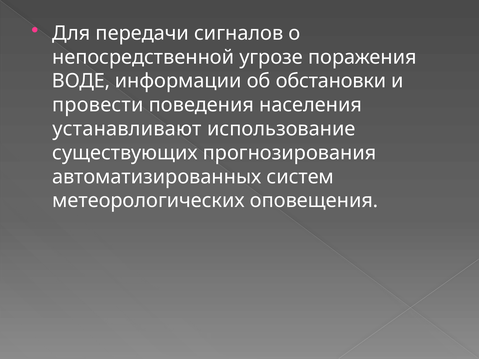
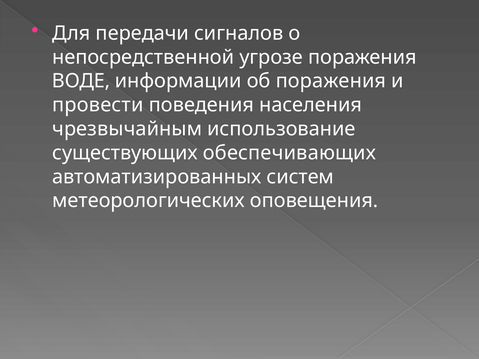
об обстановки: обстановки -> поражения (331, 81)
устанавливают: устанавливают -> чрезвычайным (127, 129)
прогнозирования: прогнозирования -> обеспечивающих (290, 153)
